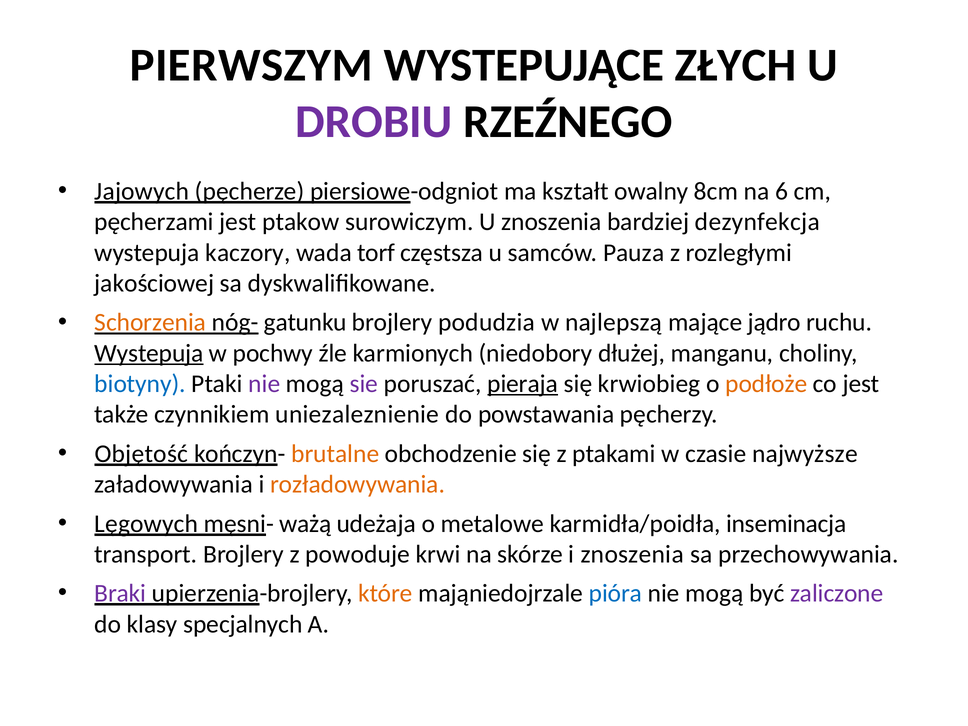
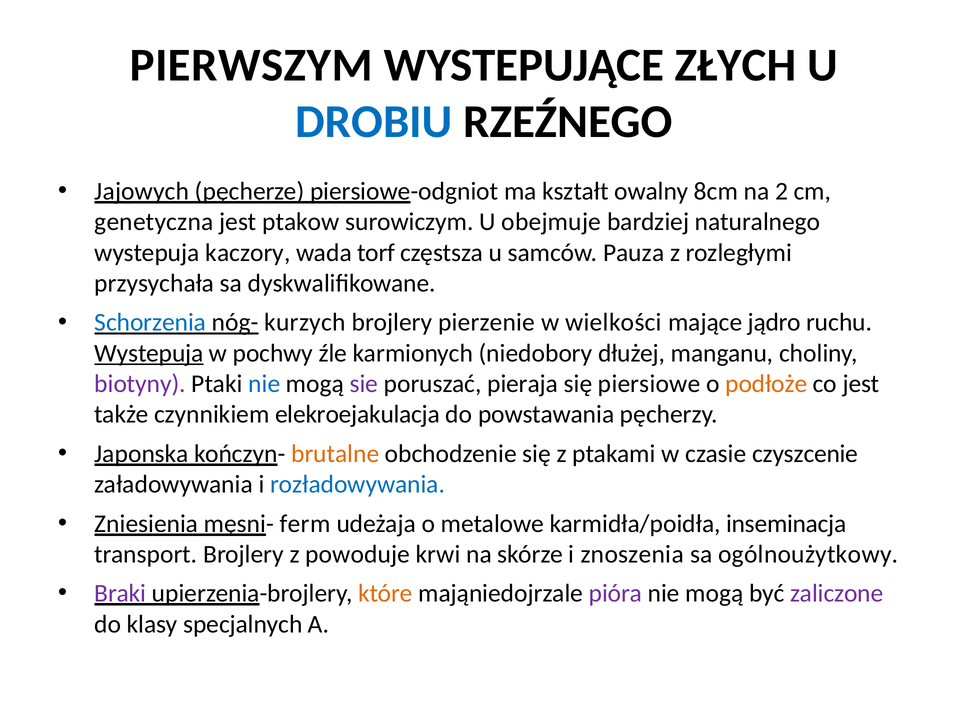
DROBIU colour: purple -> blue (374, 122)
6: 6 -> 2 (781, 191)
pęcherzami: pęcherzami -> genetyczna (154, 222)
U znoszenia: znoszenia -> obejmuje (551, 222)
dezynfekcja: dezynfekcja -> naturalnego (758, 222)
jakościowej: jakościowej -> przysychała (154, 283)
Schorzenia colour: orange -> blue (150, 323)
gatunku: gatunku -> kurzych (305, 323)
podudzia: podudzia -> pierzenie (487, 323)
najlepszą: najlepszą -> wielkości (614, 323)
biotyny colour: blue -> purple (140, 384)
nie colour: purple -> blue (264, 384)
pieraja underline: present -> none (523, 384)
krwiobieg: krwiobieg -> piersiowe (649, 384)
uniezaleznienie: uniezaleznienie -> elekroejakulacja (358, 414)
Objętość: Objętość -> Japonska (142, 454)
najwyższe: najwyższe -> czyszcenie (805, 454)
rozładowywania colour: orange -> blue (358, 484)
Lęgowych: Lęgowych -> Zniesienia (146, 524)
ważą: ważą -> ferm (305, 524)
przechowywania: przechowywania -> ogólnoużytkowy (808, 554)
pióra colour: blue -> purple (615, 593)
